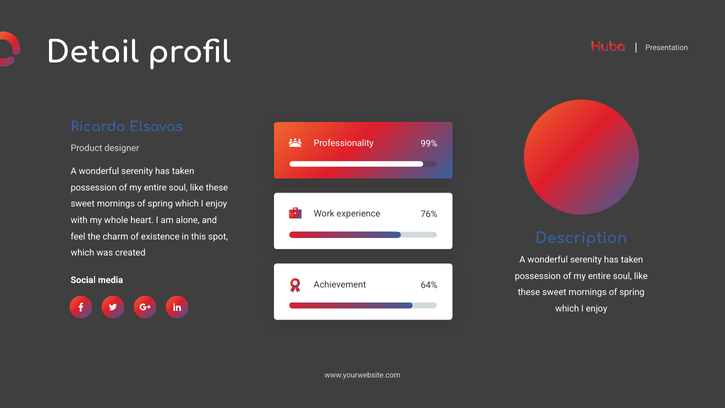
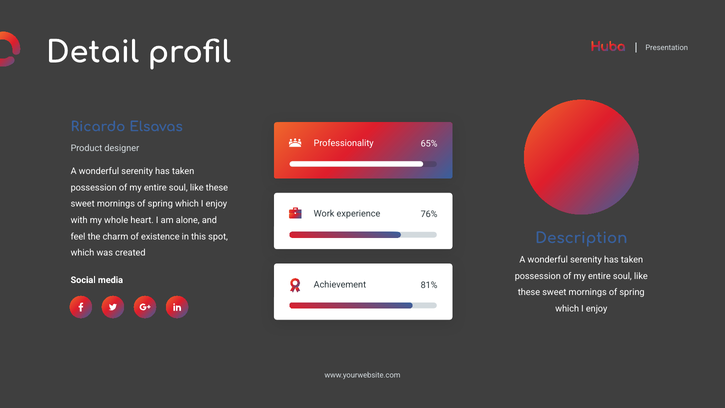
99%: 99% -> 65% (429, 144)
64%: 64% -> 81% (429, 285)
